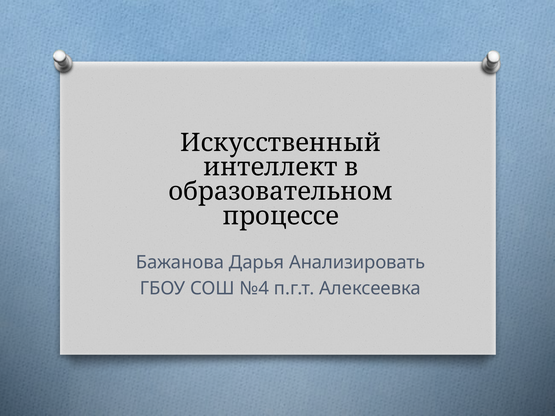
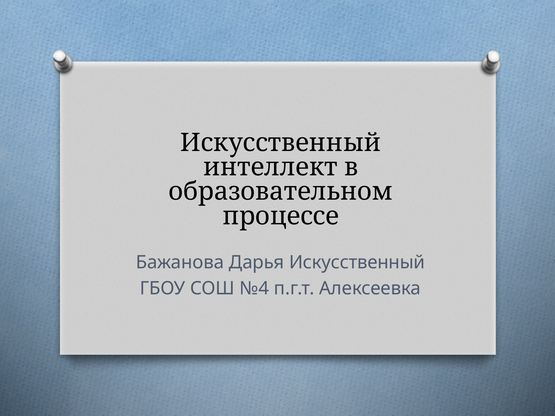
Дарья Анализировать: Анализировать -> Искусственный (357, 263)
